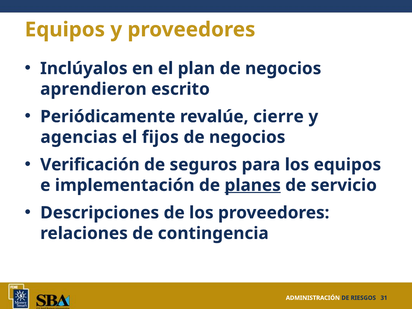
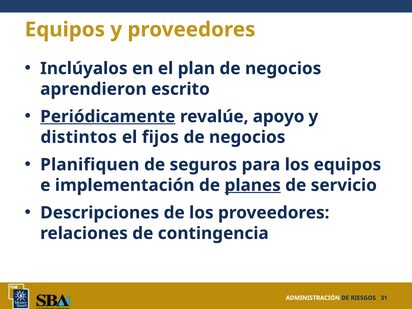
Periódicamente underline: none -> present (108, 117)
cierre: cierre -> apoyo (279, 117)
agencias: agencias -> distintos (79, 137)
Verificación: Verificación -> Planifiquen (90, 165)
